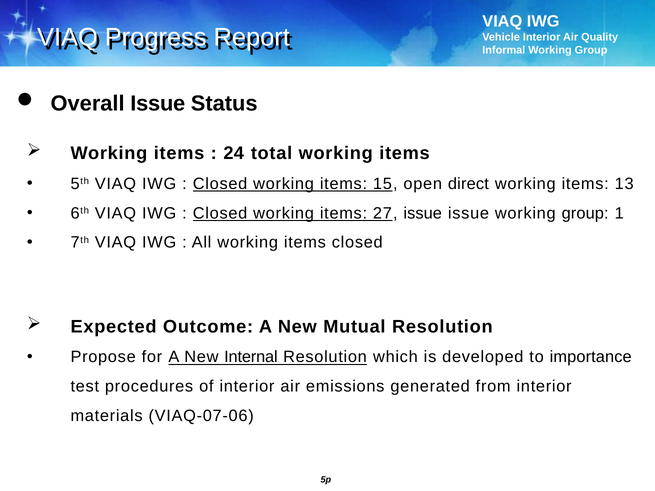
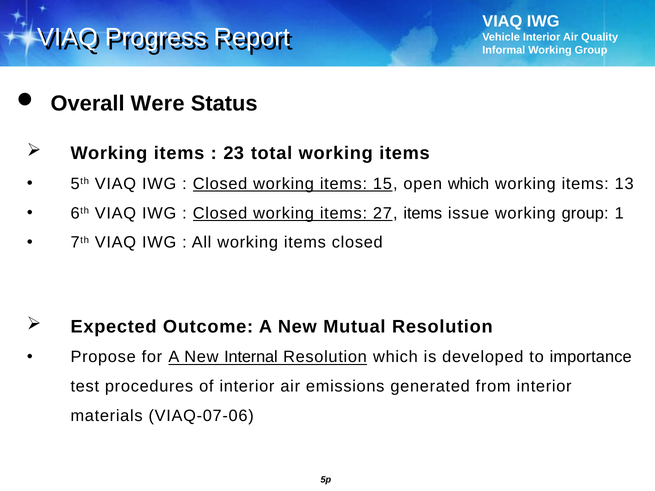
Overall Issue: Issue -> Were (158, 104)
24: 24 -> 23 (234, 153)
open direct: direct -> which (469, 184)
27 issue: issue -> items (423, 213)
